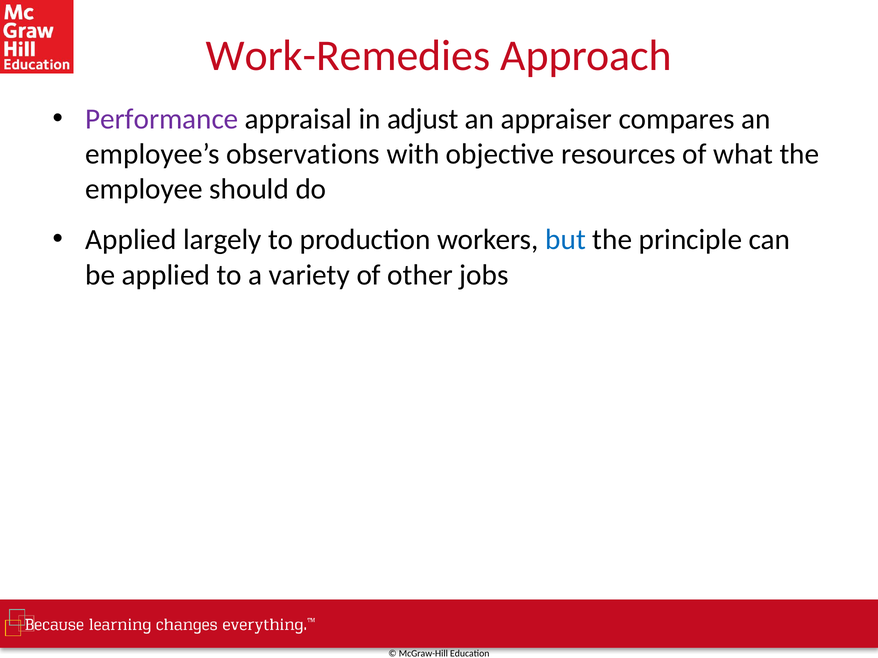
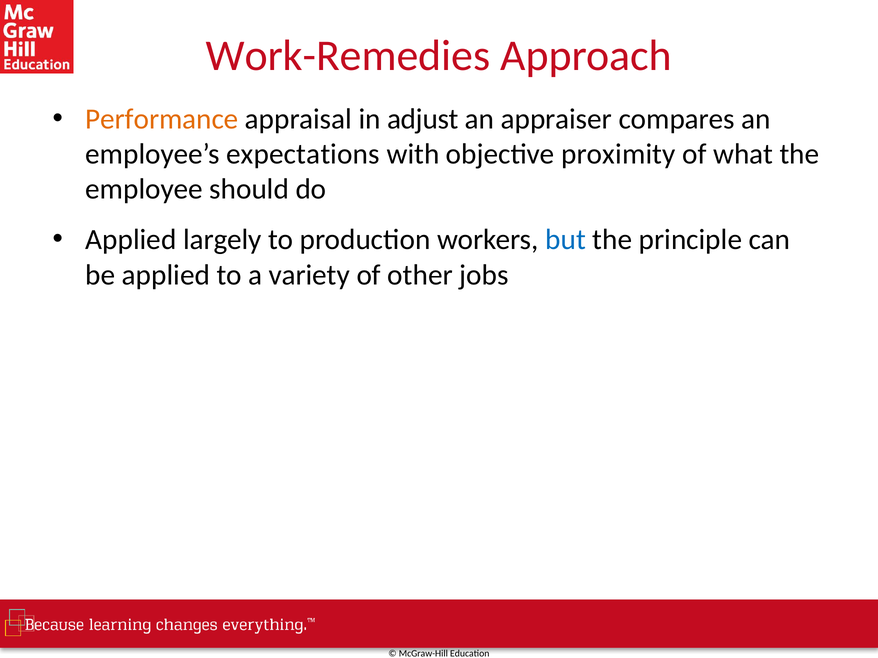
Performance colour: purple -> orange (162, 119)
observations: observations -> expectations (303, 154)
resources: resources -> proximity (618, 154)
